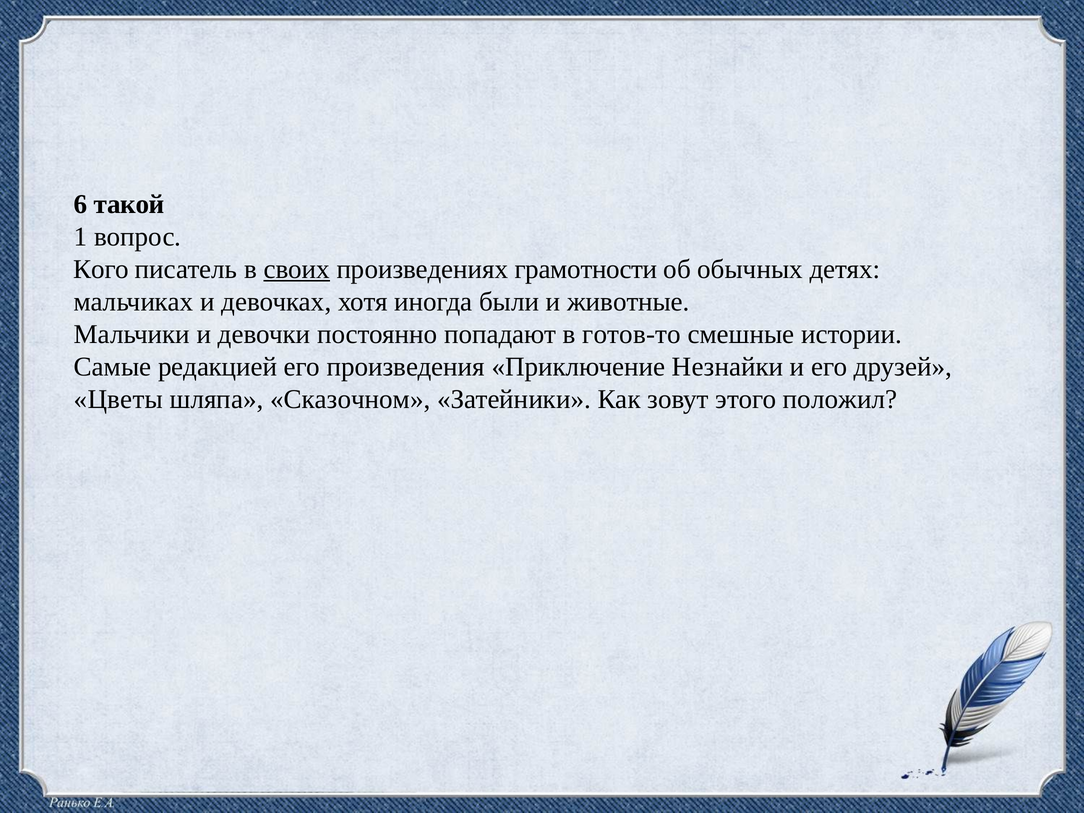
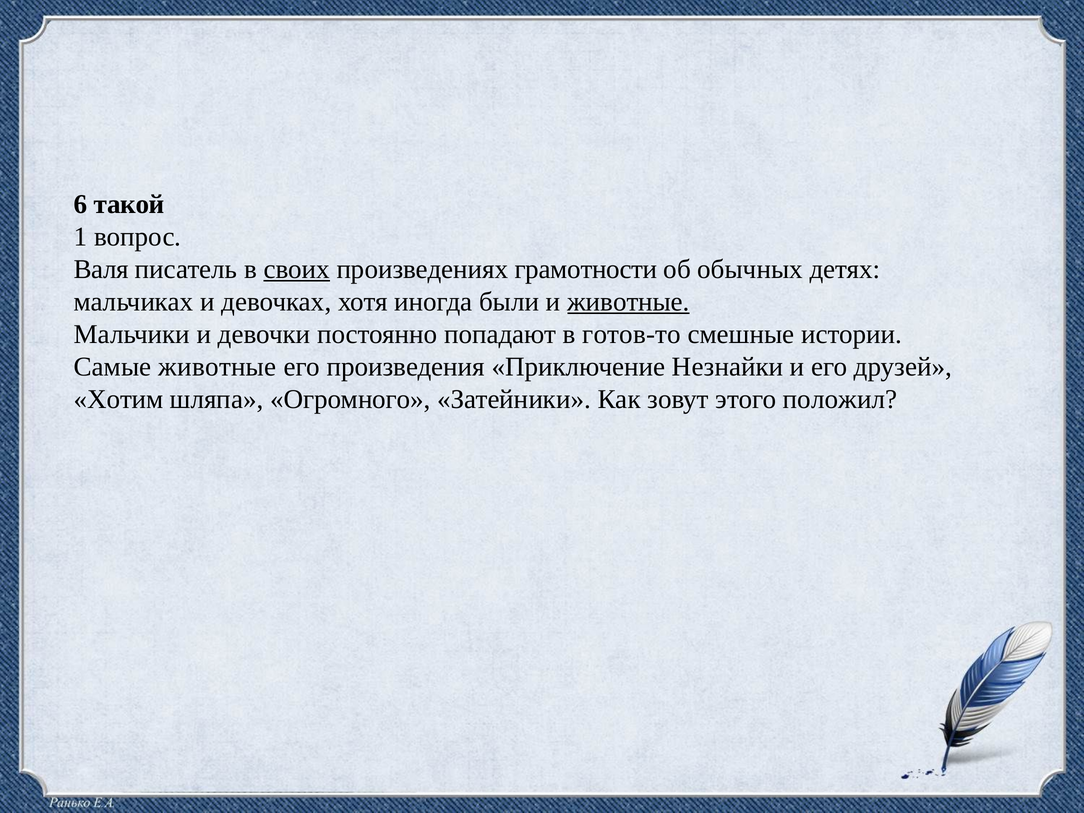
Кого: Кого -> Валя (101, 269)
животные underline: none -> present (628, 302)
Самые редакцией: редакцией -> животные (217, 367)
Цветы: Цветы -> Хотим (119, 399)
Сказочном: Сказочном -> Огромного (350, 399)
